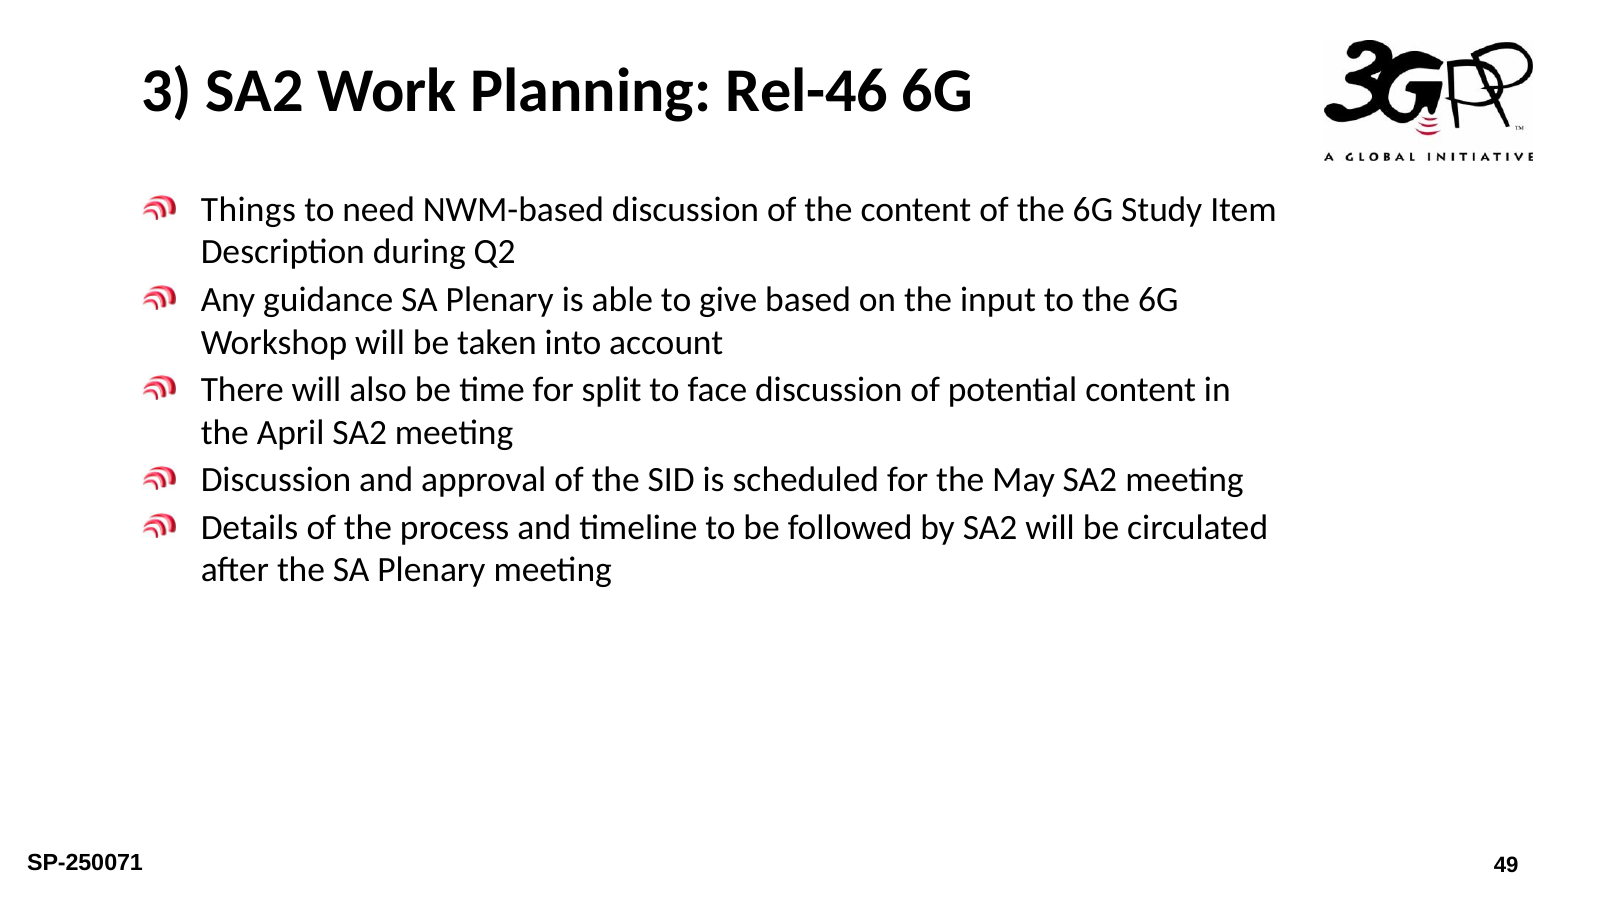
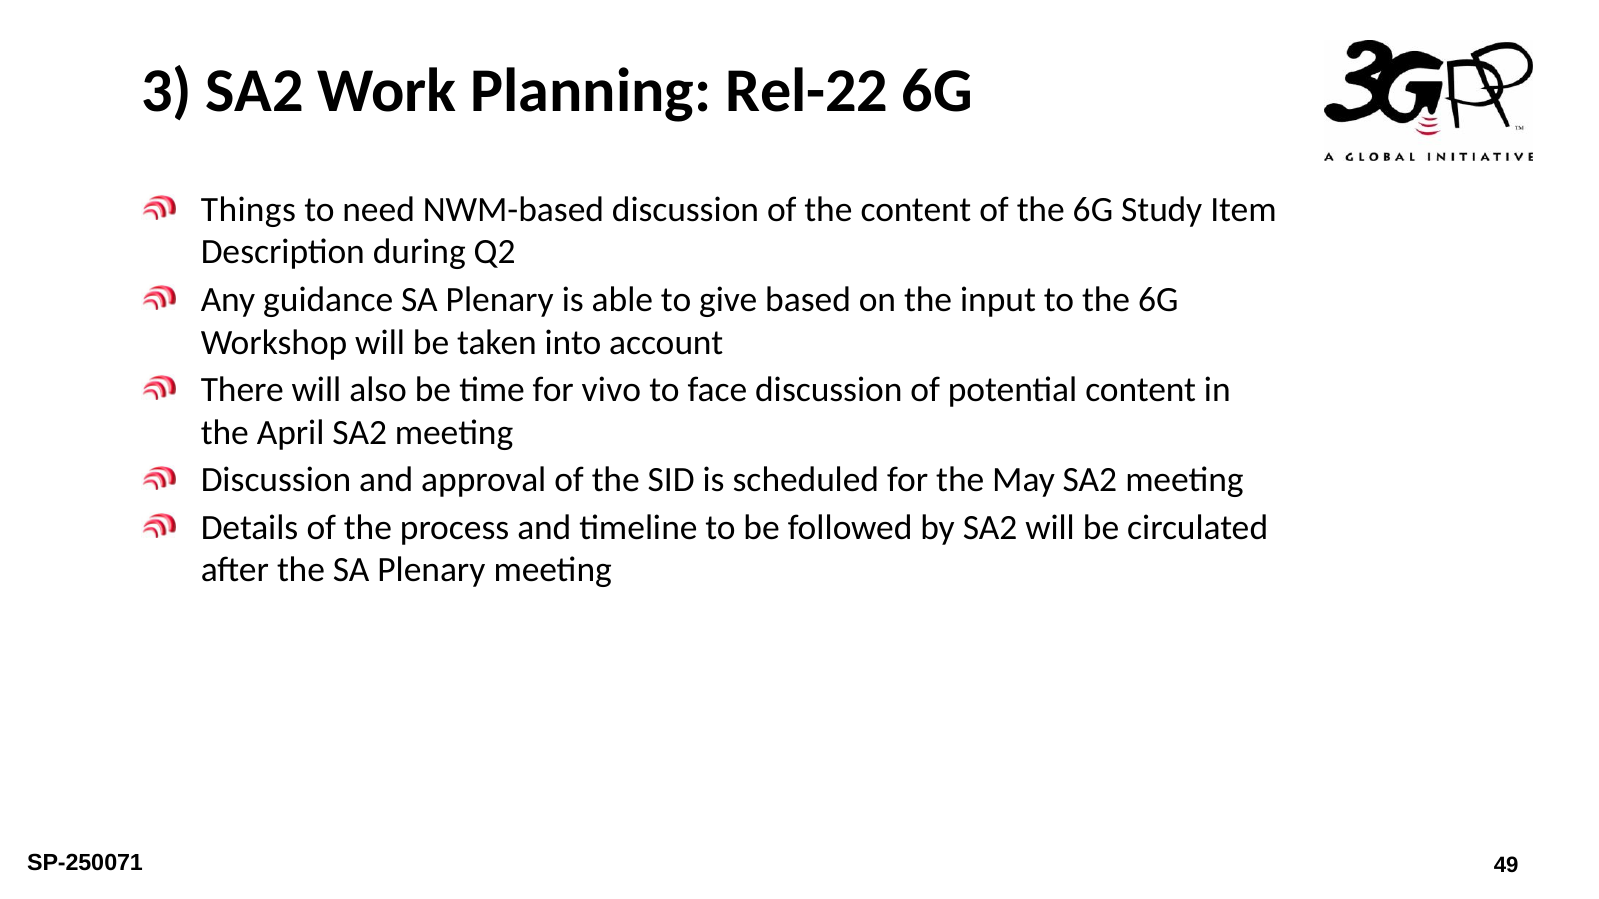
Rel-46: Rel-46 -> Rel-22 (807, 91)
split: split -> vivo (611, 390)
